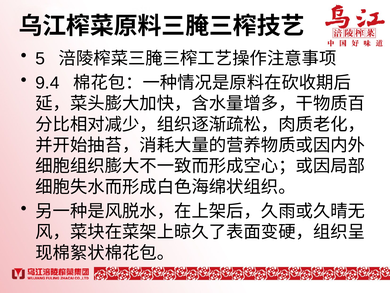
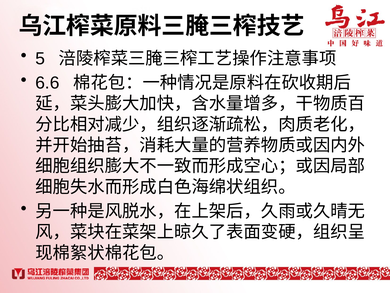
9.4: 9.4 -> 6.6 (47, 83)
